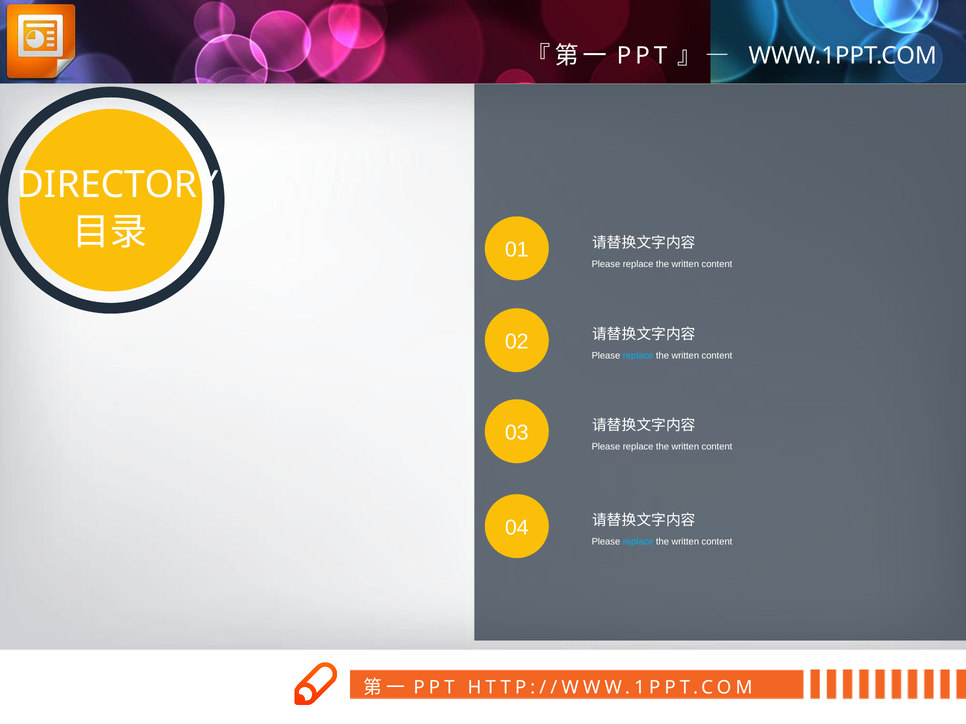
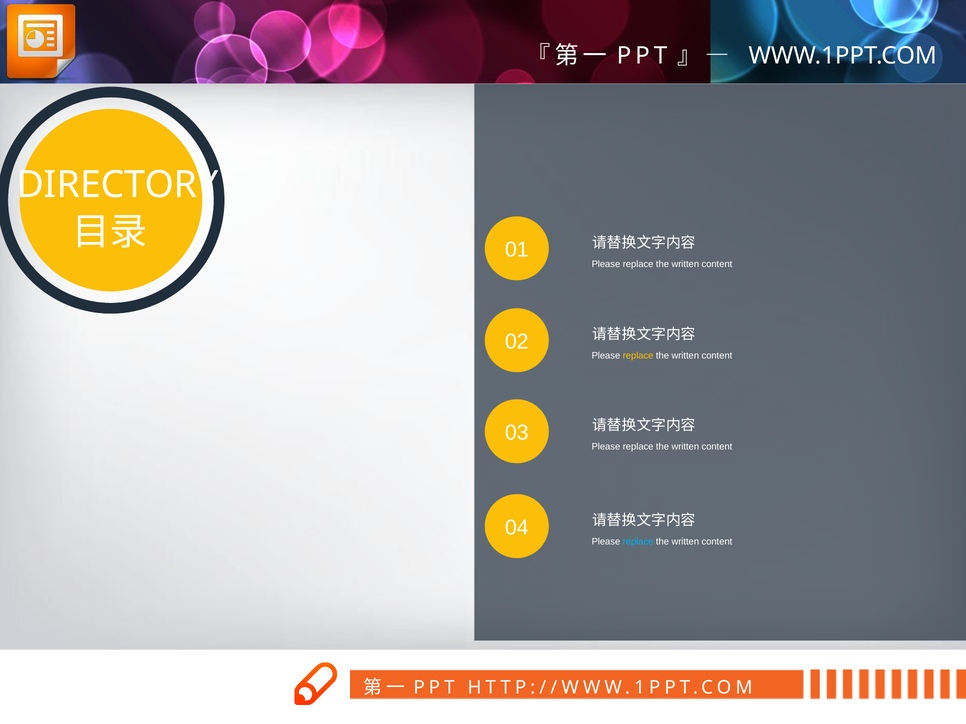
replace colour: light blue -> yellow (638, 356)
